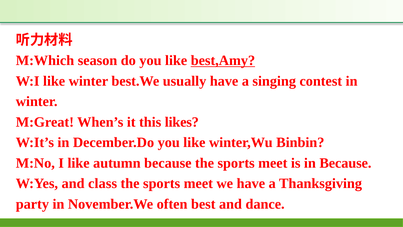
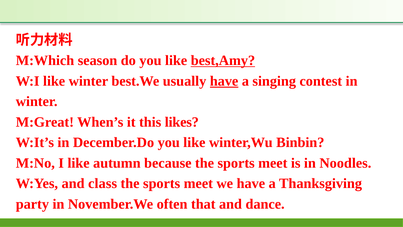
have underline: none -> present (224, 81)
in Because: Because -> Noodles (345, 163)
best: best -> that (203, 204)
